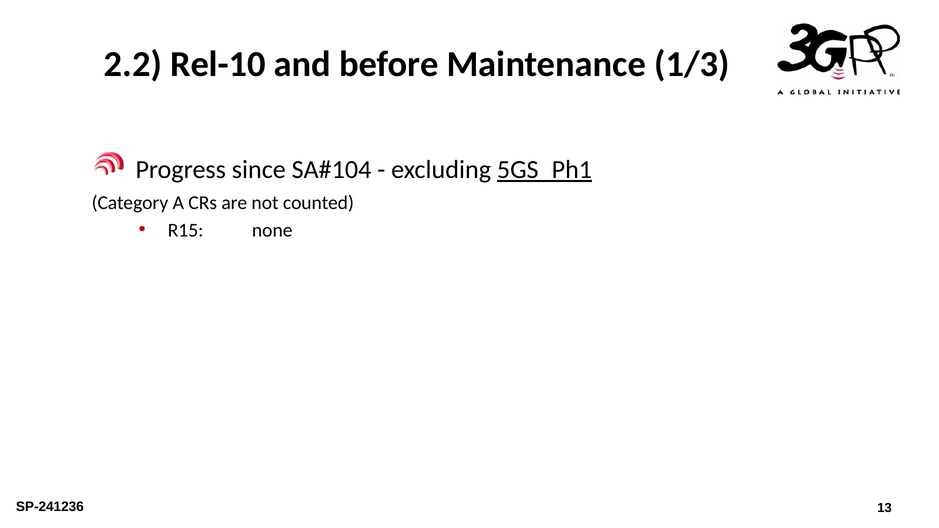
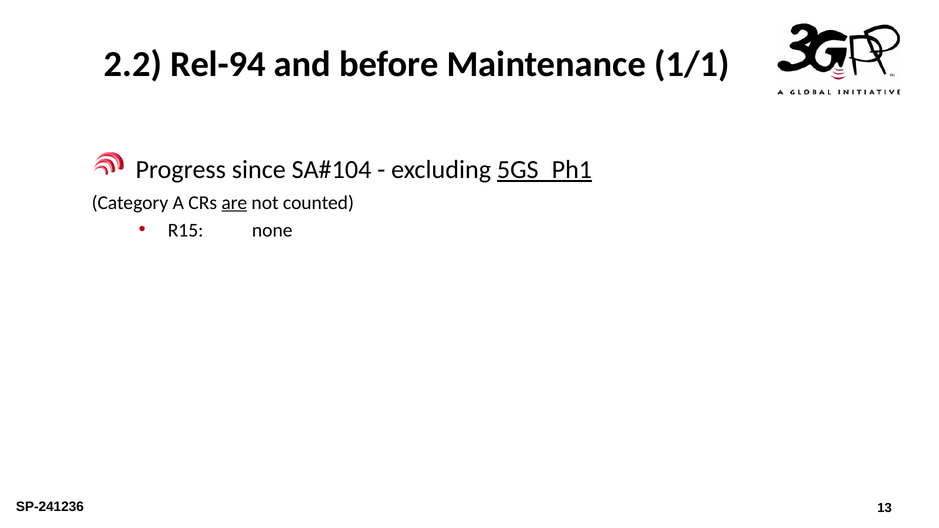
Rel-10: Rel-10 -> Rel-94 (218, 64)
1/3: 1/3 -> 1/1 (692, 64)
are underline: none -> present (234, 203)
